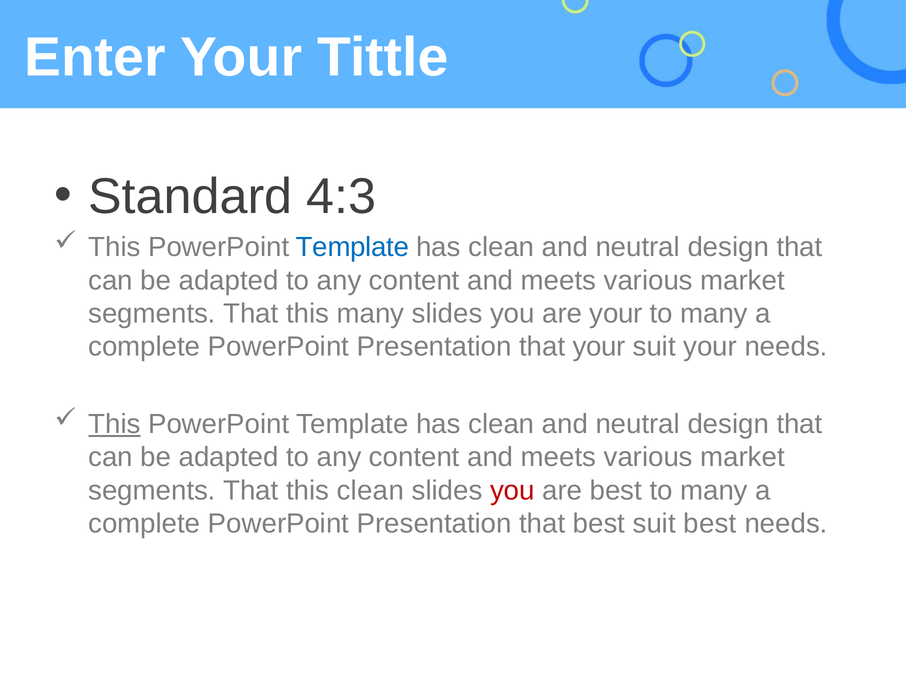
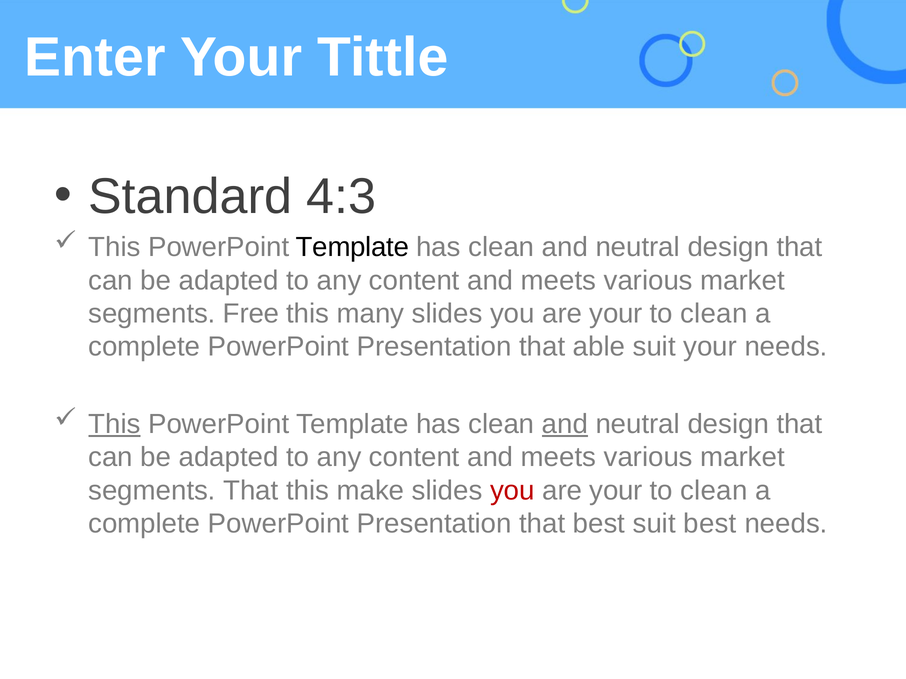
Template colour: blue -> black (353, 247)
That: That -> Free (251, 314)
many: many -> clean (714, 314)
that your: your -> able (599, 347)
and underline: none -> present (565, 424)
this clean: clean -> make (370, 491)
best: best -> your (616, 491)
many: many -> clean (714, 491)
